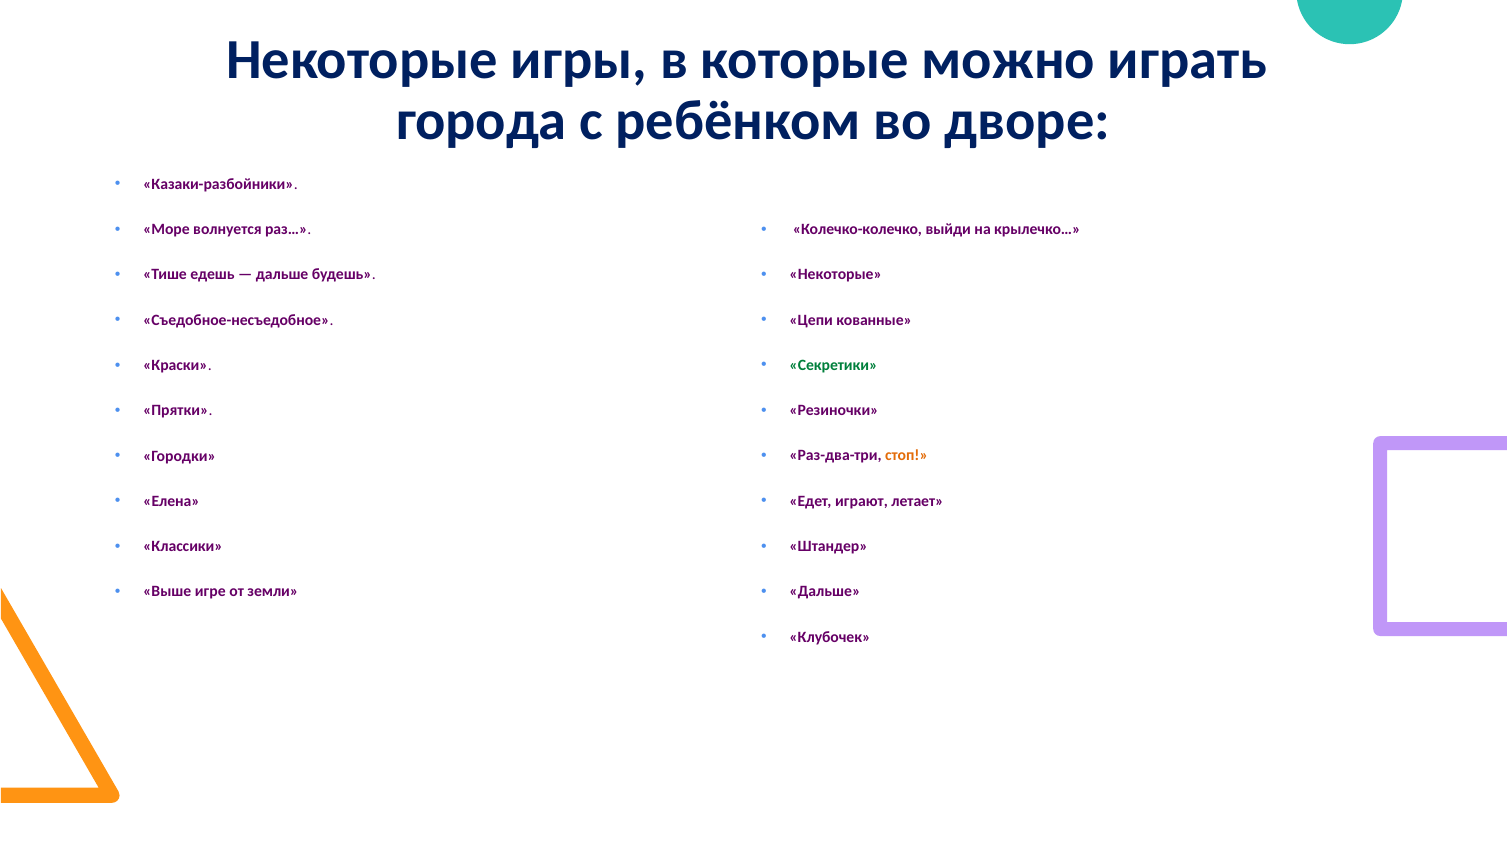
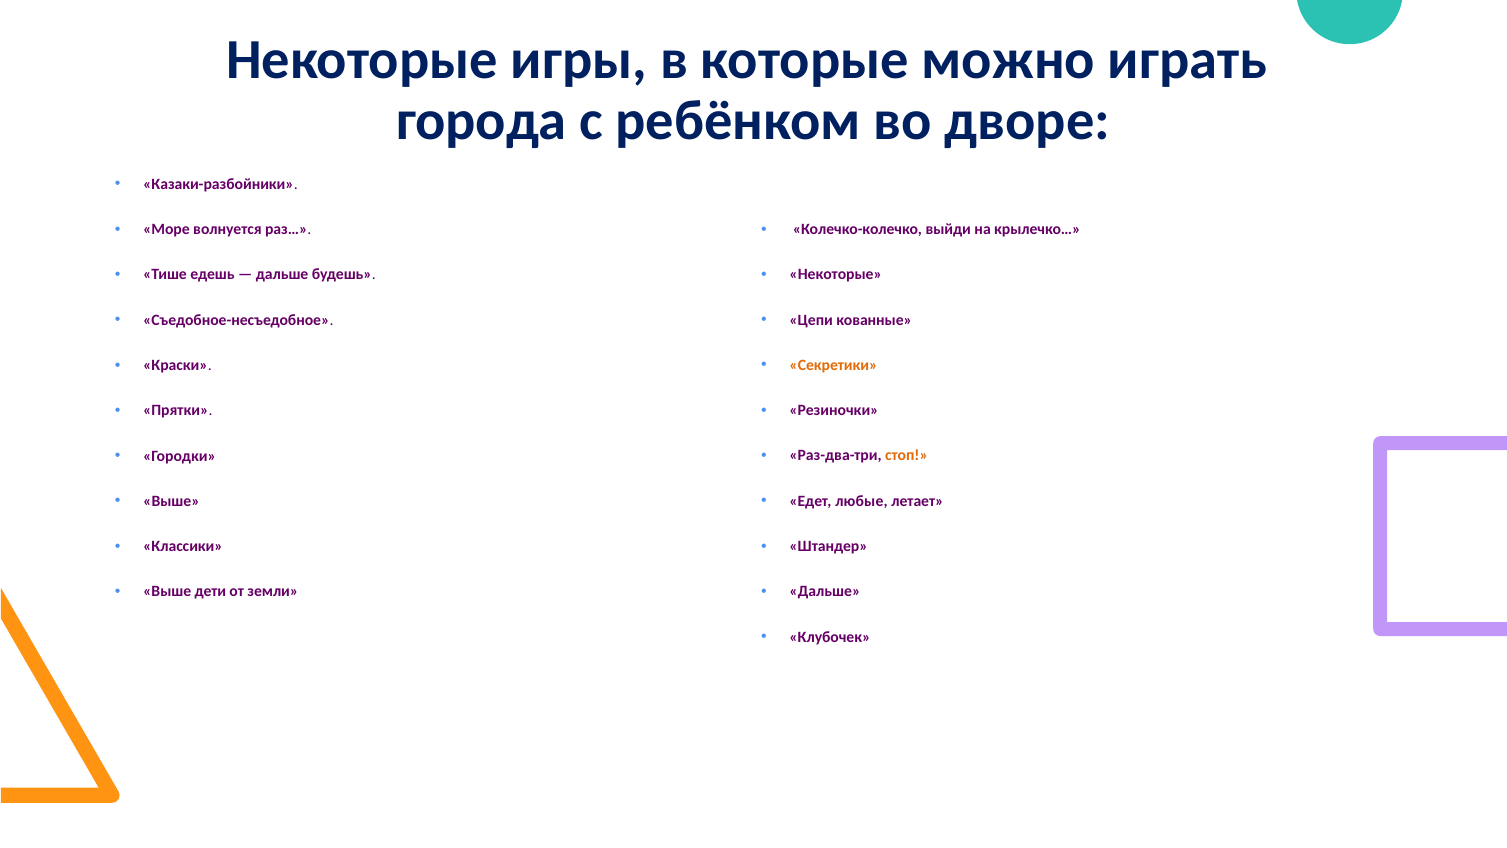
Секретики colour: green -> orange (833, 365)
Елена: Елена -> Выше (171, 501)
играют: играют -> любые (861, 501)
игре: игре -> дети (210, 591)
